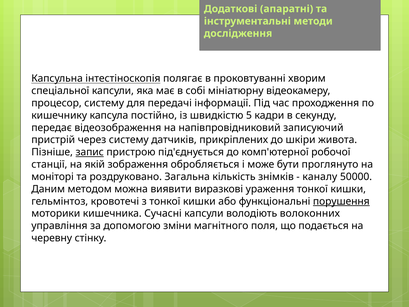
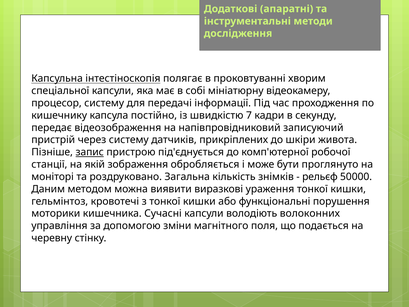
5: 5 -> 7 (249, 115)
каналу: каналу -> рельєф (320, 177)
порушення underline: present -> none (341, 201)
